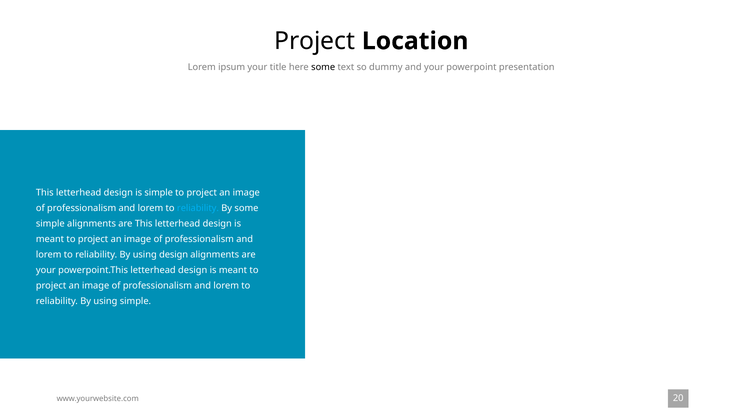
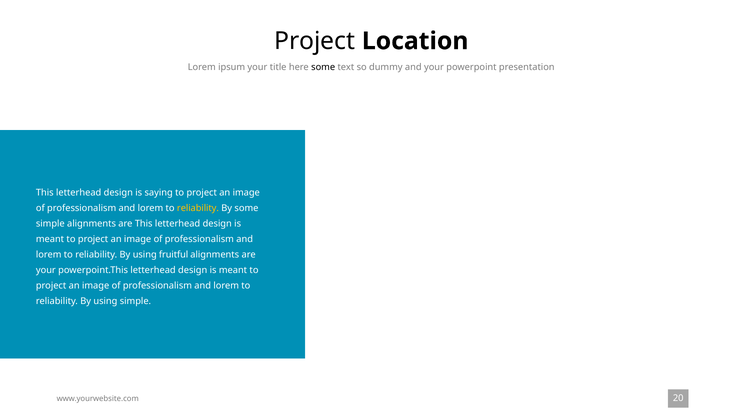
is simple: simple -> saying (159, 193)
reliability colour: light blue -> yellow (198, 208)
using design: design -> fruitful (174, 255)
